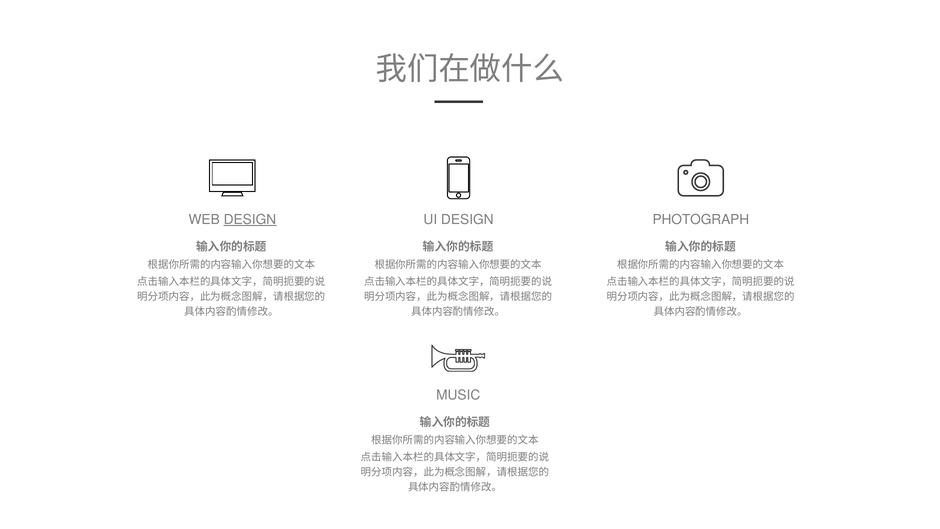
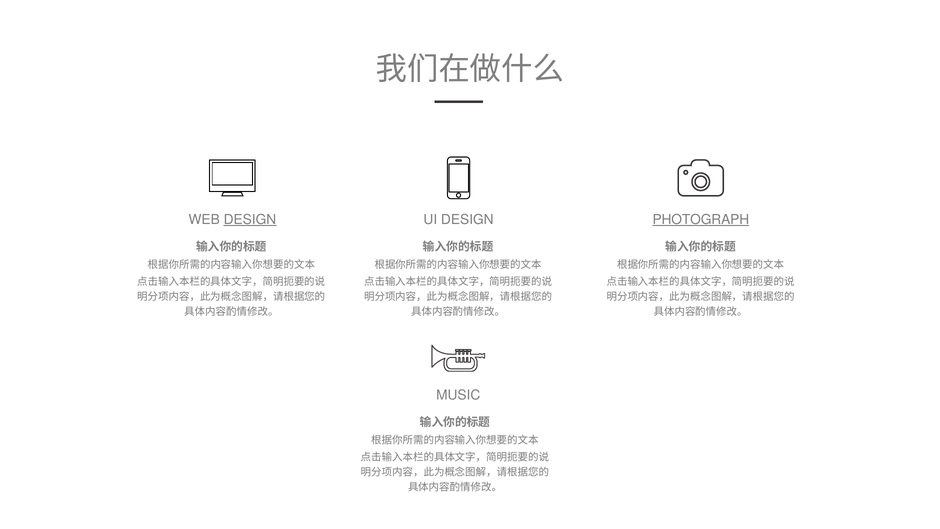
PHOTOGRAPH underline: none -> present (701, 220)
